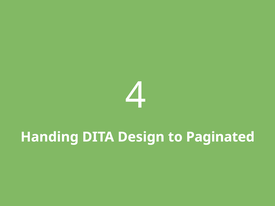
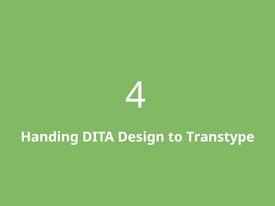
Paginated: Paginated -> Transtype (220, 137)
